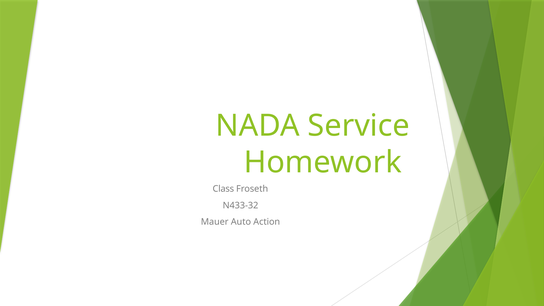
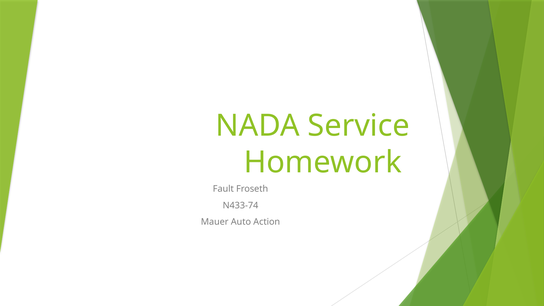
Class: Class -> Fault (223, 189)
N433-32: N433-32 -> N433-74 (241, 205)
